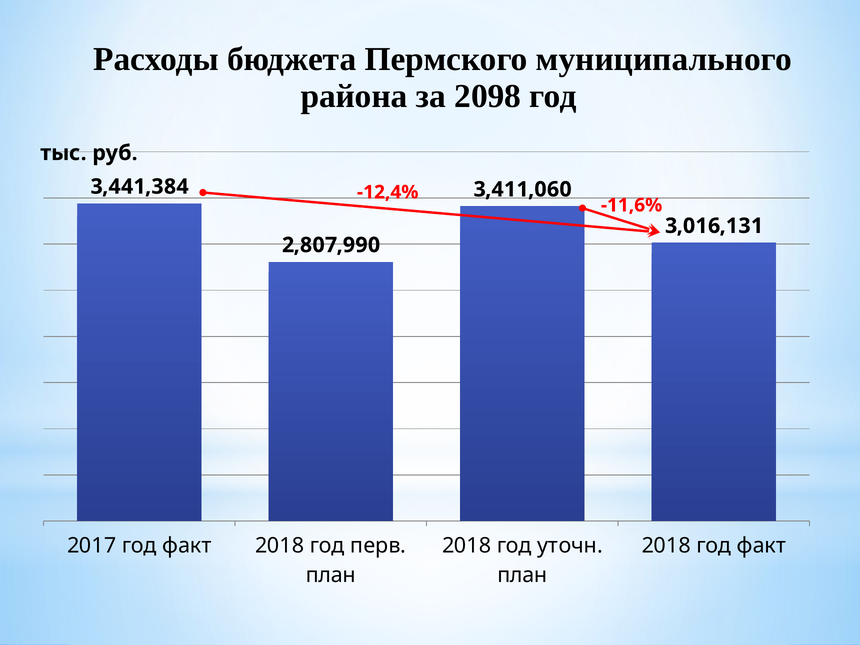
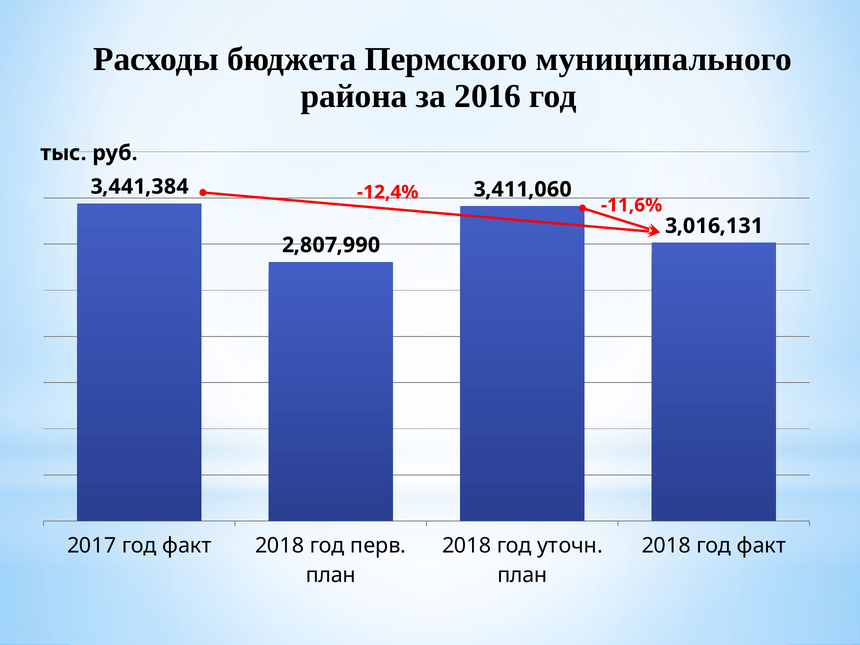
2098: 2098 -> 2016 (488, 96)
